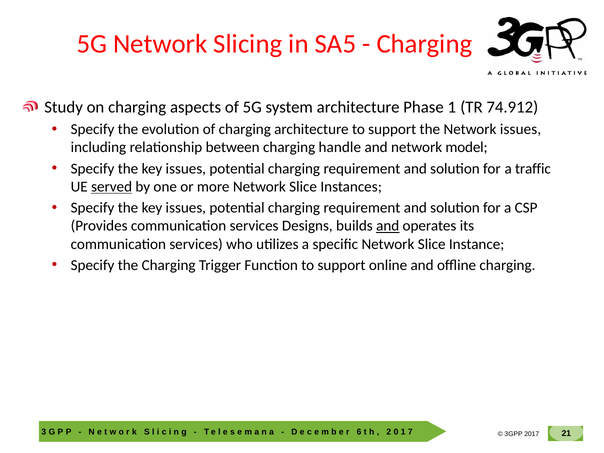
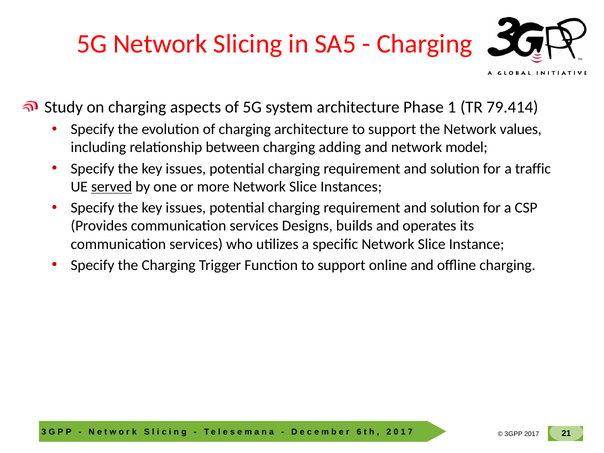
74.912: 74.912 -> 79.414 (512, 107)
Network issues: issues -> values (521, 129)
handle: handle -> adding (340, 147)
and underline: present -> none (388, 226)
